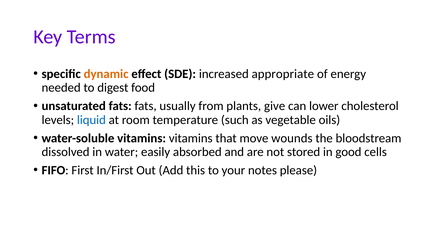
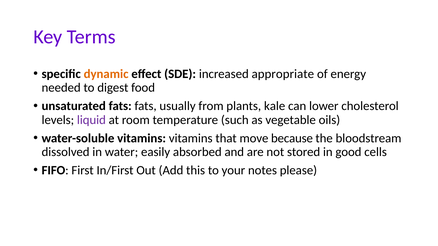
give: give -> kale (275, 106)
liquid colour: blue -> purple (91, 120)
wounds: wounds -> because (292, 138)
